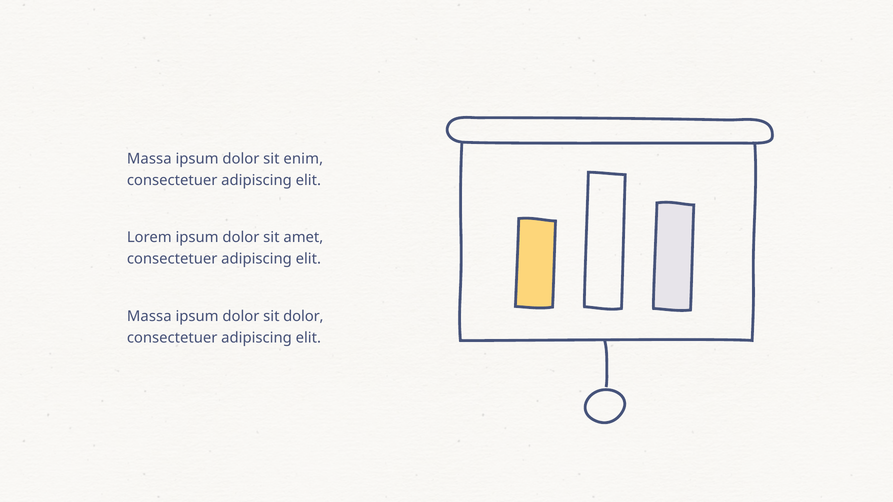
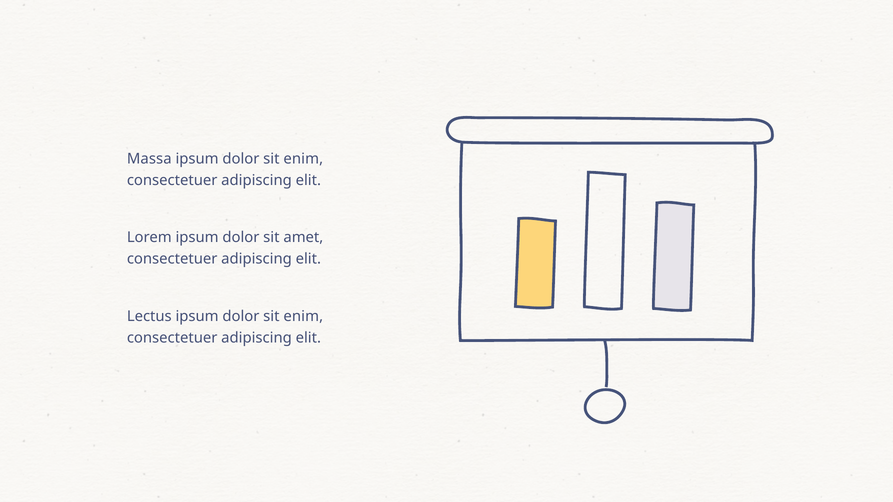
Massa: Massa -> Lectus (149, 316)
dolor: dolor -> enim (303, 316)
